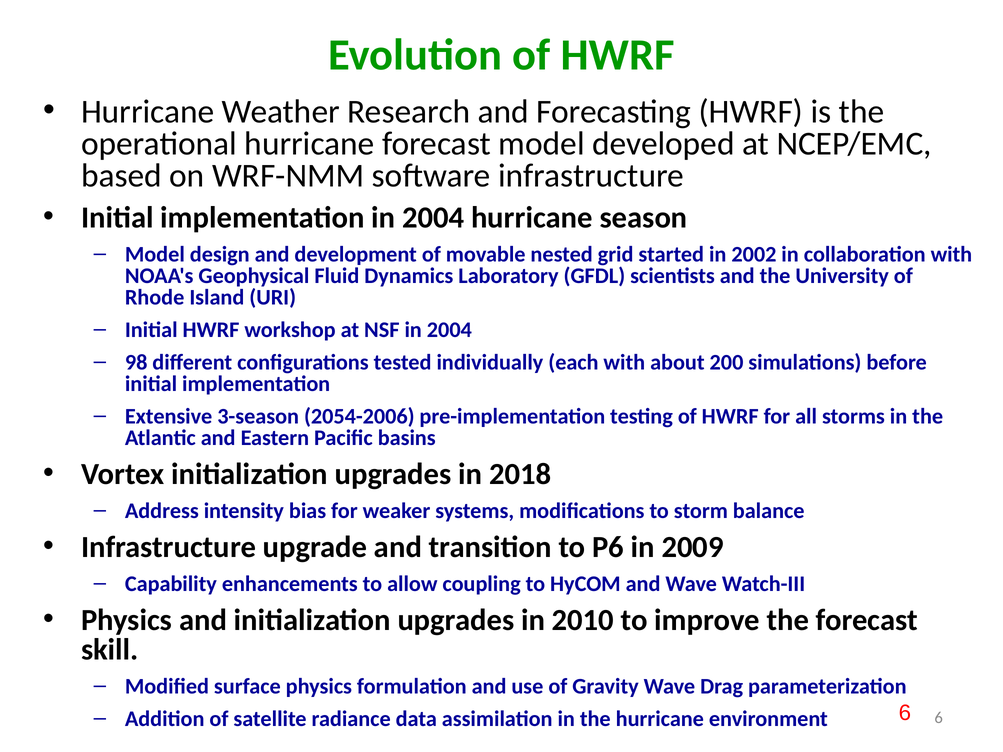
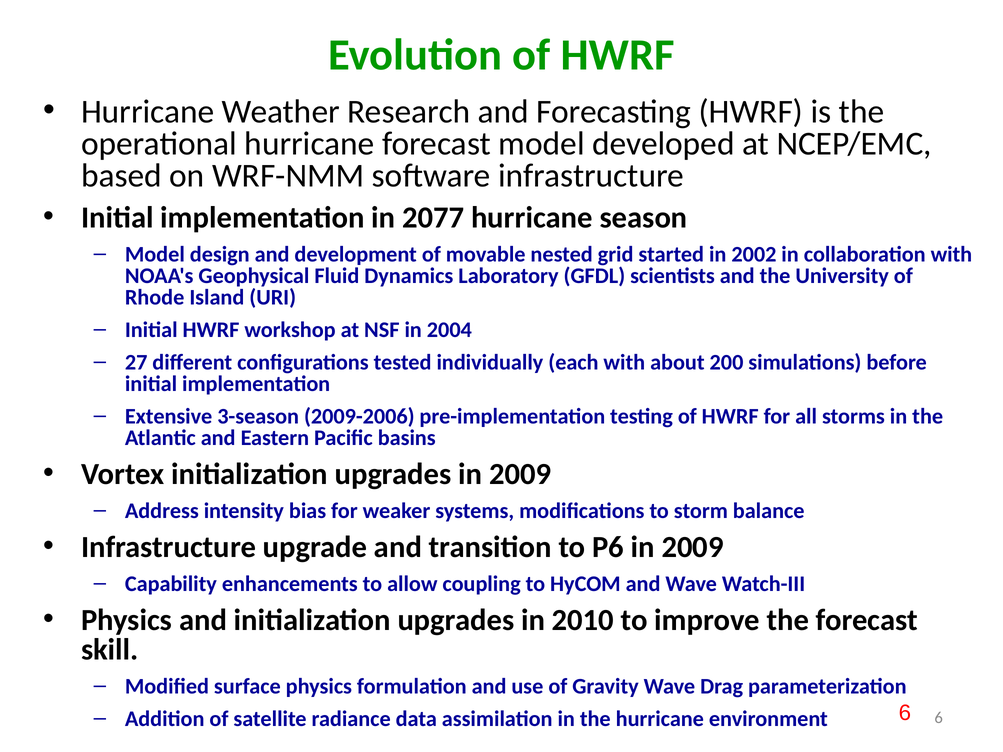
implementation in 2004: 2004 -> 2077 (433, 218)
98: 98 -> 27 (136, 363)
2054-2006: 2054-2006 -> 2009-2006 (359, 417)
upgrades in 2018: 2018 -> 2009 (520, 474)
